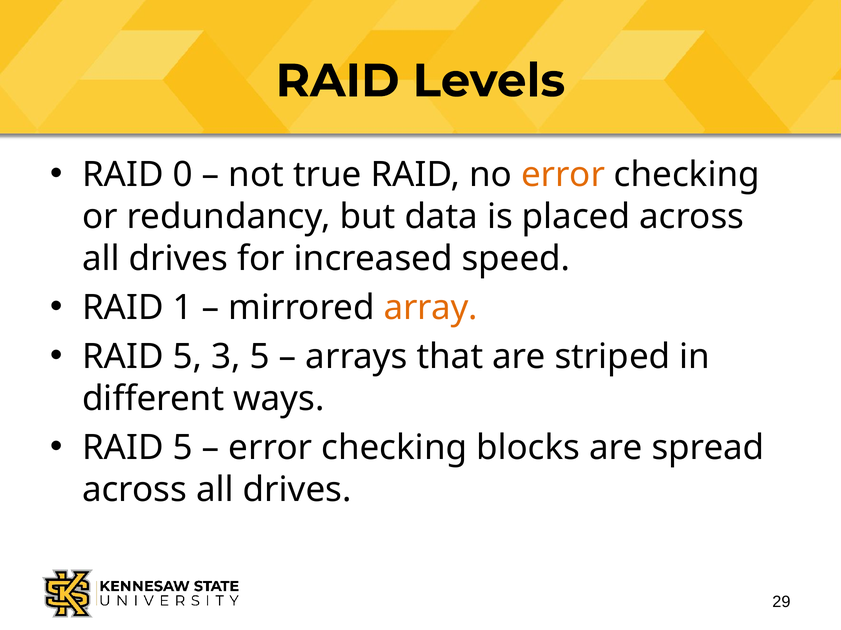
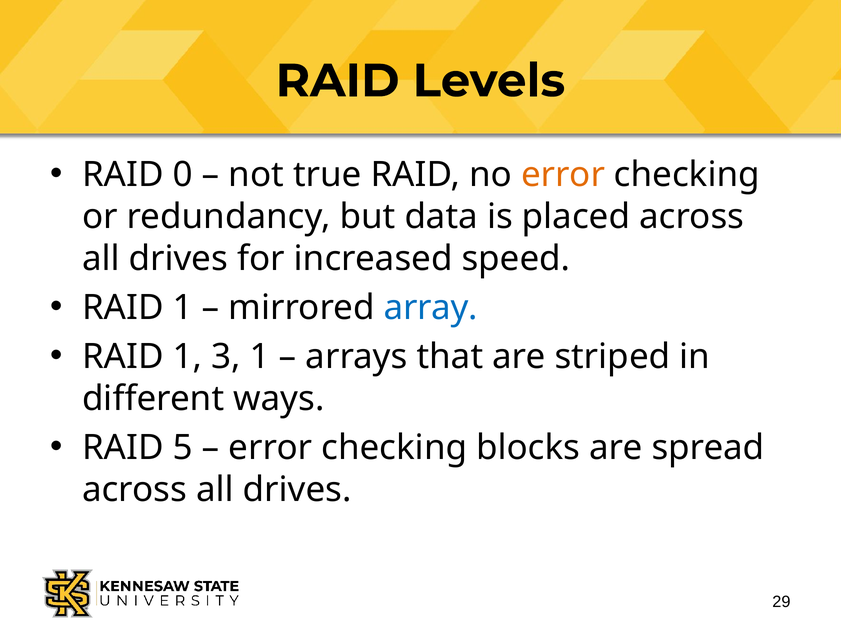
array colour: orange -> blue (431, 308)
5: 5 -> 1 (187, 357)
3 5: 5 -> 1 (260, 357)
